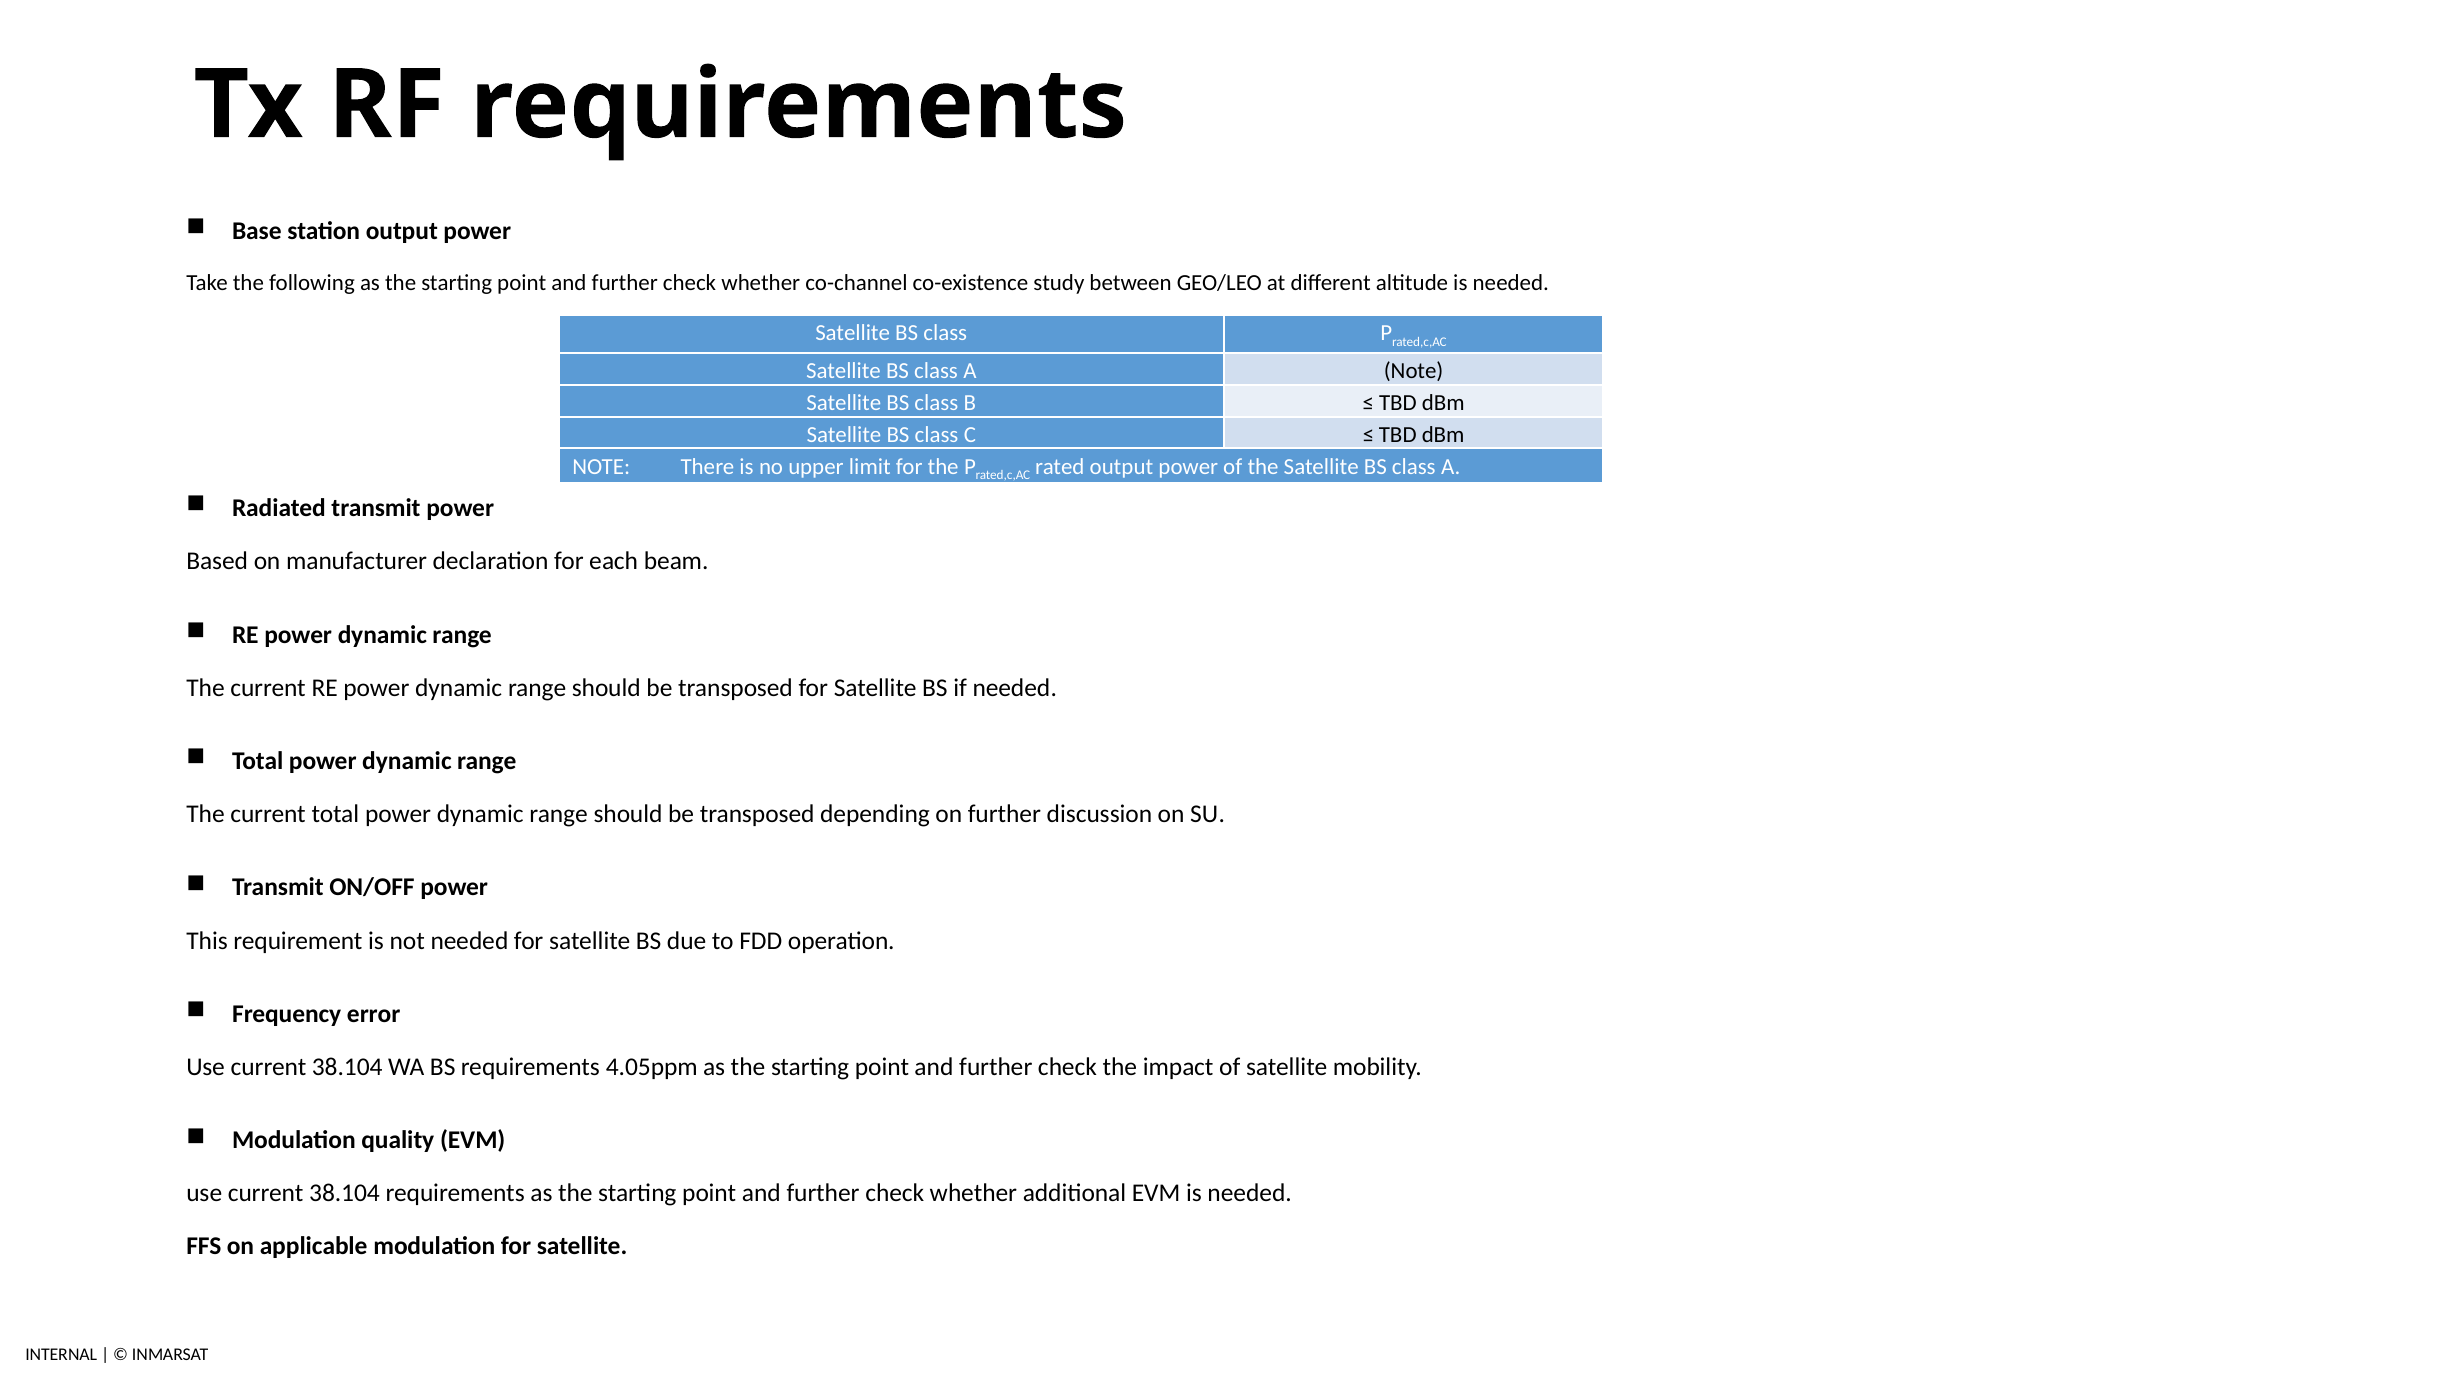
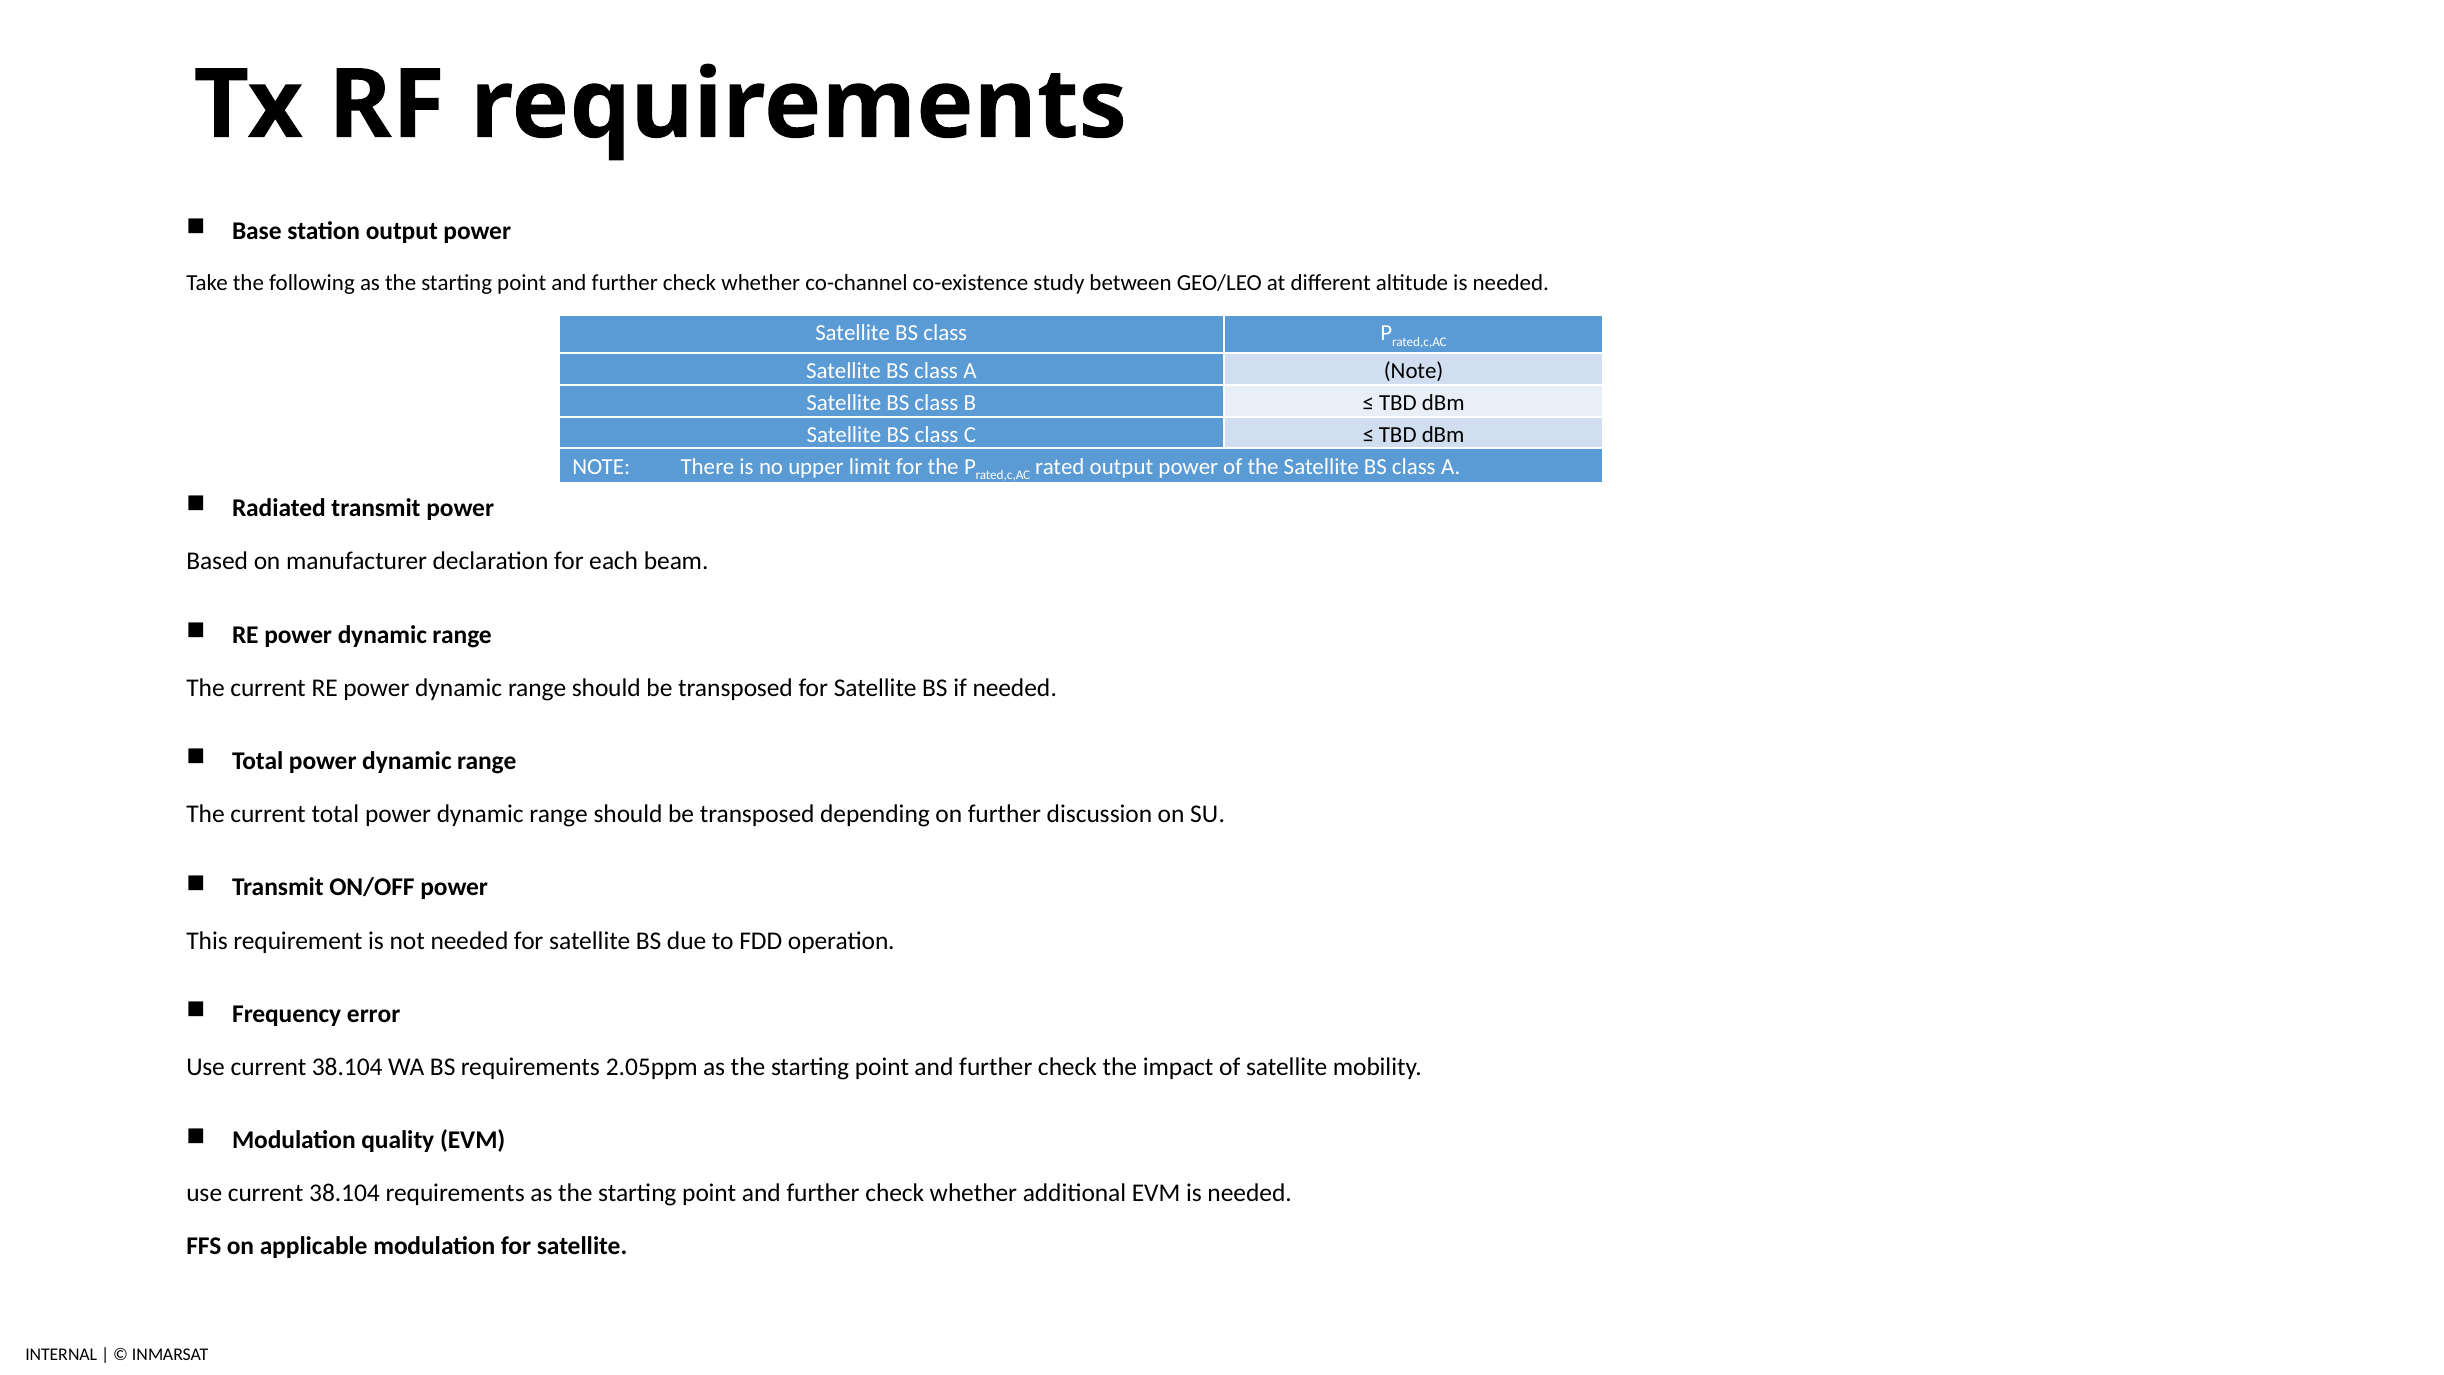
4.05ppm: 4.05ppm -> 2.05ppm (652, 1067)
